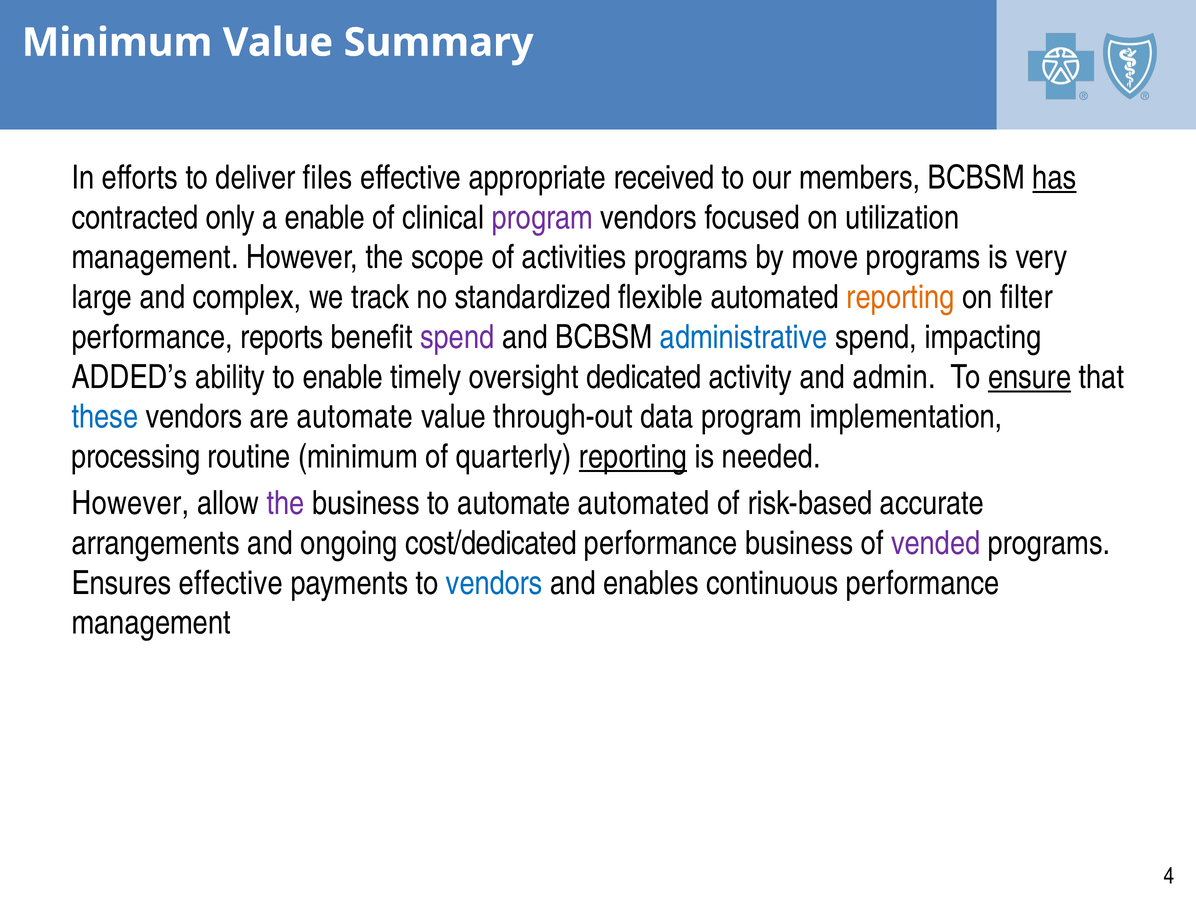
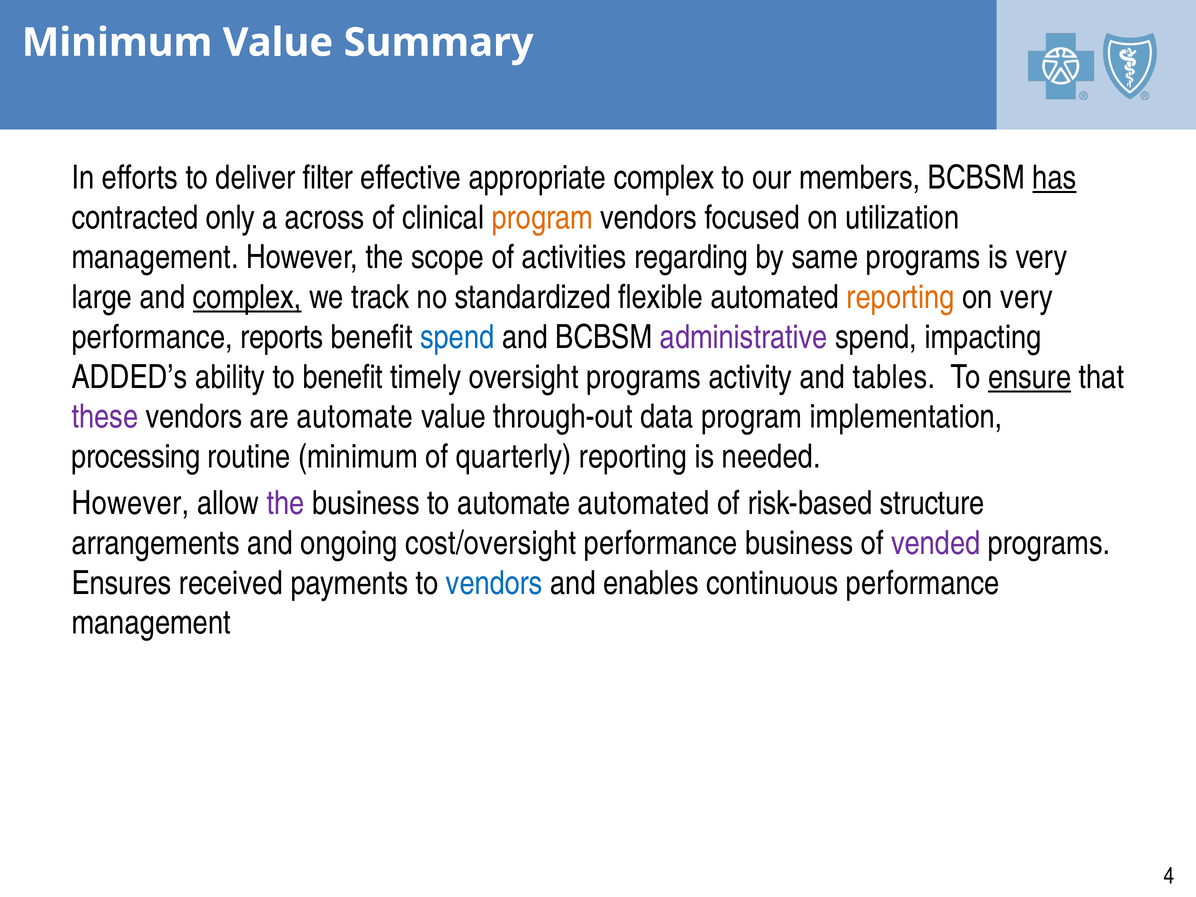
files: files -> filter (328, 178)
appropriate received: received -> complex (664, 178)
a enable: enable -> across (325, 218)
program colour: purple -> orange (542, 218)
activities programs: programs -> regarding (691, 257)
move: move -> same (825, 257)
complex underline: none -> present (247, 297)
on filter: filter -> very (1027, 297)
spend colour: purple -> blue (457, 337)
administrative colour: blue -> purple (744, 337)
to enable: enable -> benefit (343, 377)
oversight dedicated: dedicated -> programs (644, 377)
admin: admin -> tables (894, 377)
these colour: blue -> purple (105, 417)
reporting underline: present -> none (633, 457)
accurate: accurate -> structure (932, 503)
cost/dedicated: cost/dedicated -> cost/oversight (491, 543)
Ensures effective: effective -> received (231, 583)
